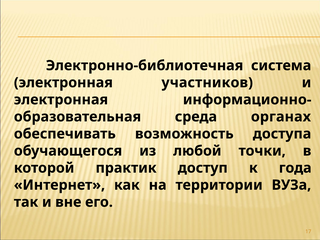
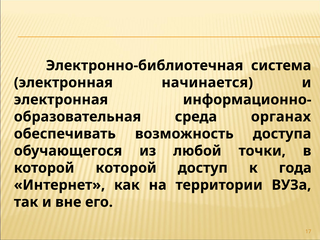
участников: участников -> начинается (207, 83)
которой практик: практик -> которой (126, 168)
